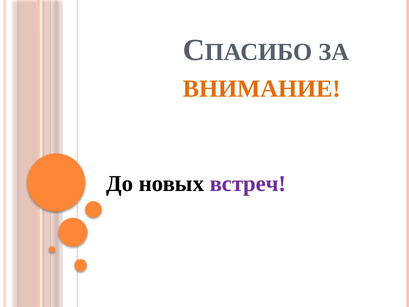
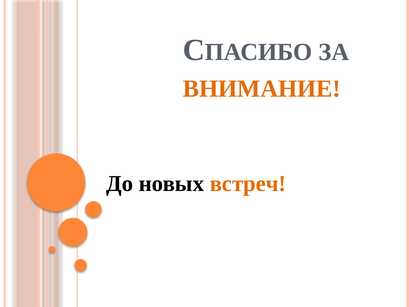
встреч colour: purple -> orange (248, 183)
